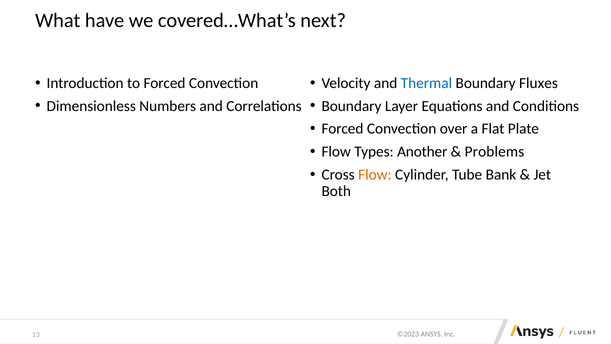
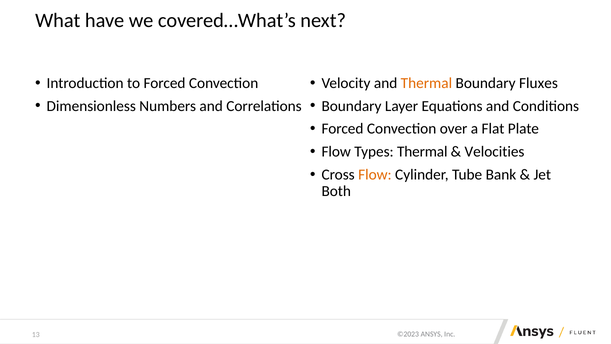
Thermal colour: blue -> orange (426, 83)
Types Another: Another -> Thermal (422, 152)
Problems: Problems -> Velocities (495, 152)
